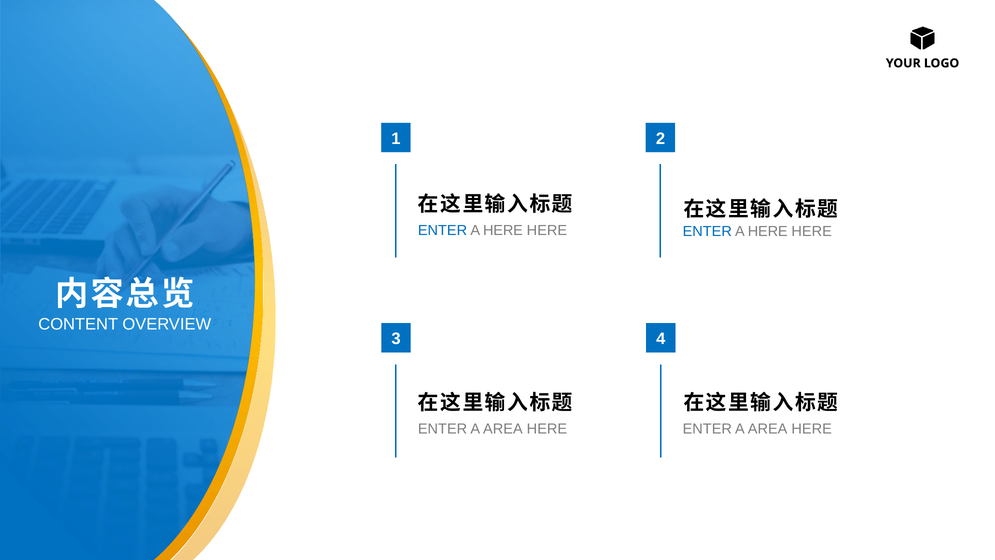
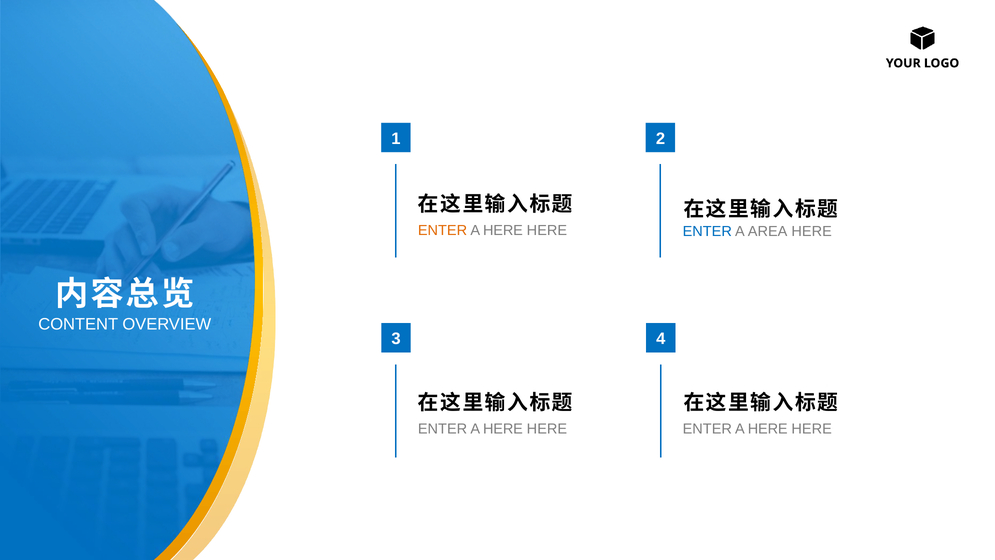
ENTER colour: blue -> orange (443, 230)
HERE: HERE -> AREA (768, 231)
AREA: AREA -> HERE (503, 429)
AREA: AREA -> HERE (768, 429)
